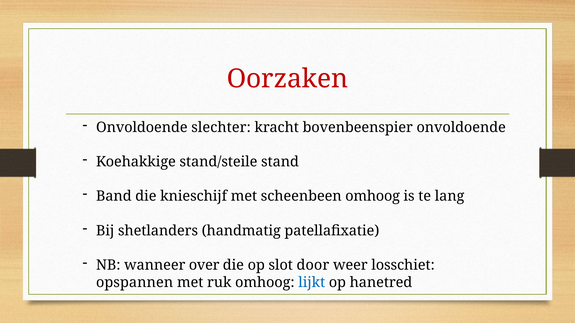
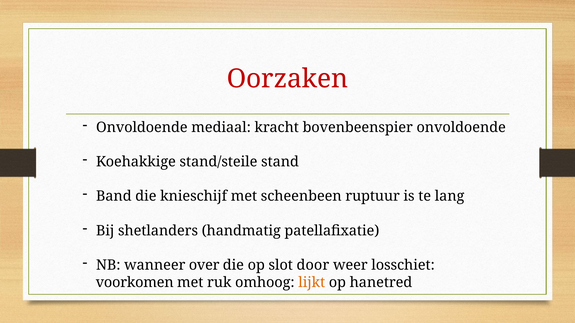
slechter: slechter -> mediaal (221, 127)
scheenbeen omhoog: omhoog -> ruptuur (373, 196)
opspannen: opspannen -> voorkomen (135, 283)
lijkt colour: blue -> orange (312, 283)
